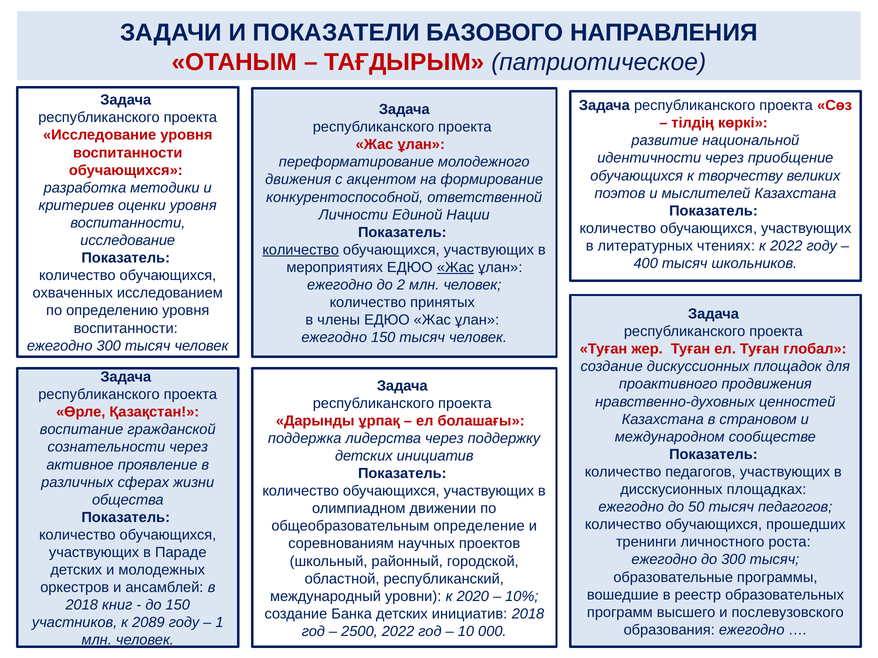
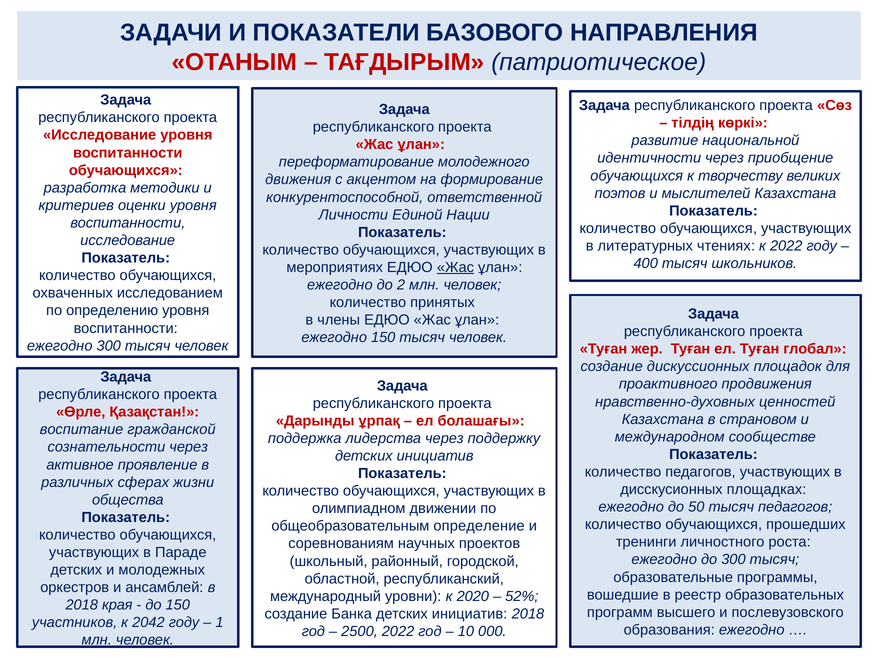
количество underline: present -> none (301, 250)
10%: 10% -> 52% (522, 597)
книг: книг -> края (117, 606)
2089: 2089 -> 2042 (148, 623)
